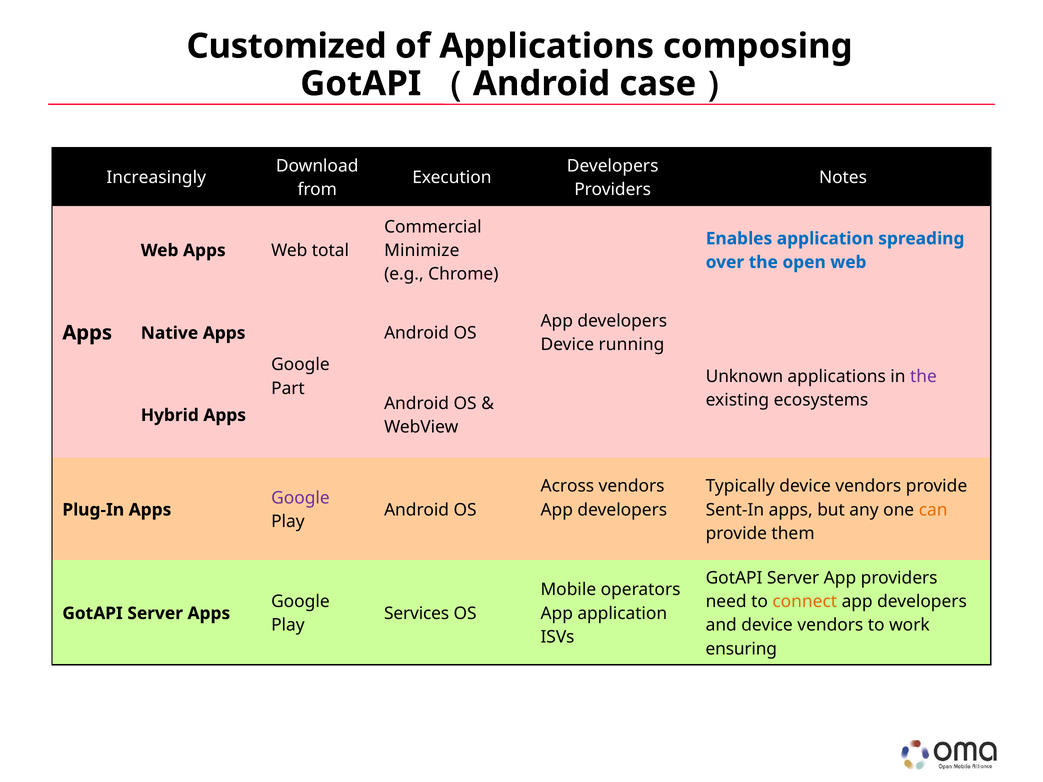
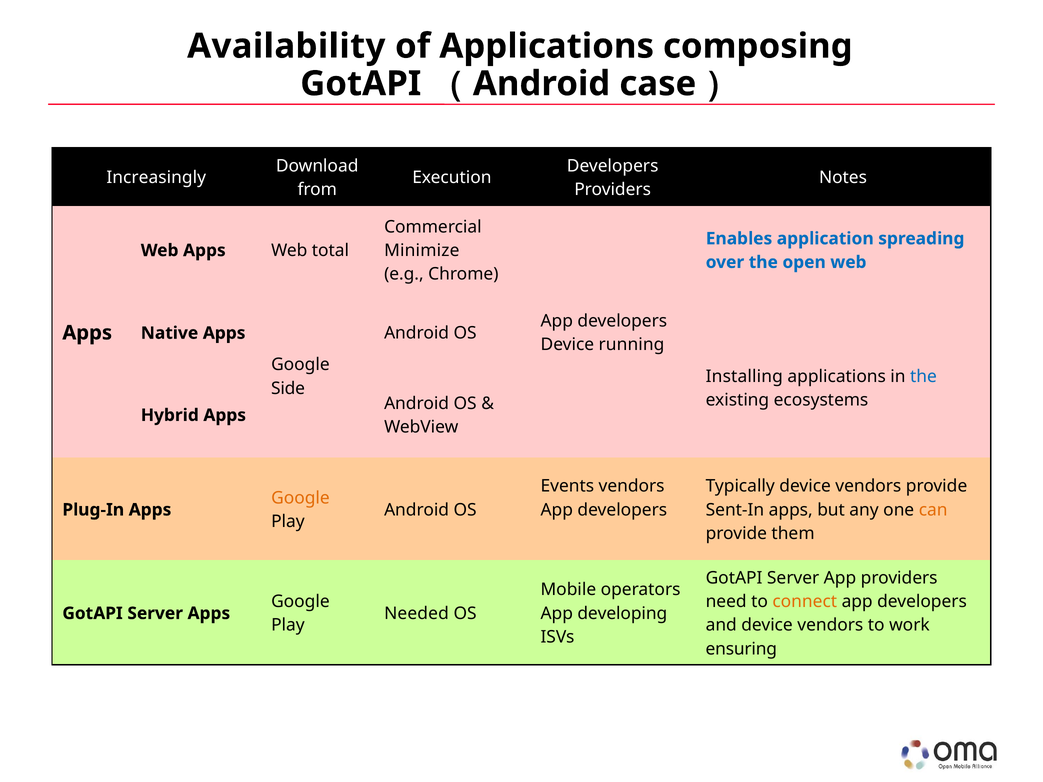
Customized: Customized -> Availability (286, 46)
Unknown: Unknown -> Installing (744, 377)
the colour: purple -> blue (923, 377)
Part: Part -> Side (288, 388)
Across: Across -> Events (567, 486)
Google colour: purple -> orange (300, 498)
Services: Services -> Needed (416, 614)
App application: application -> developing (622, 614)
